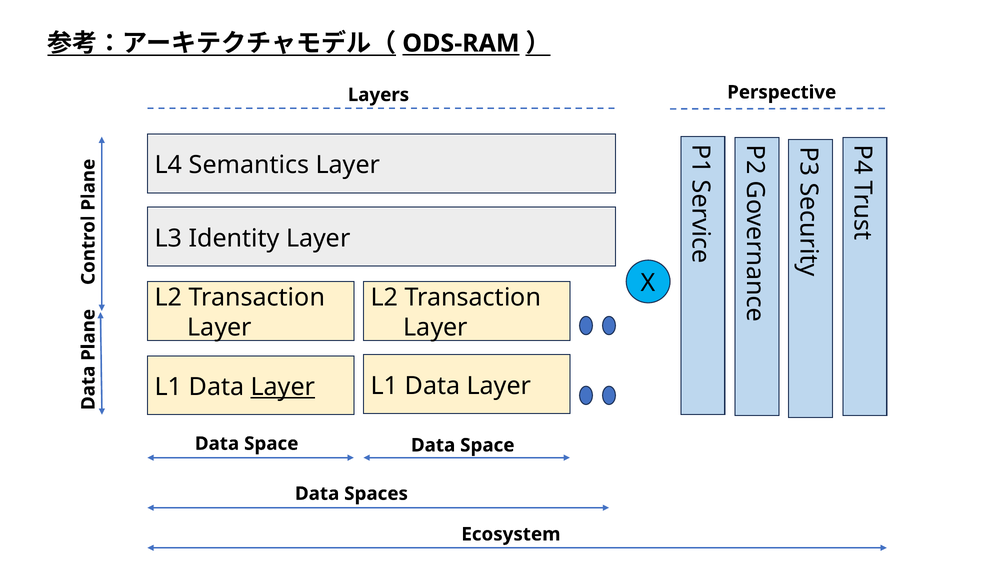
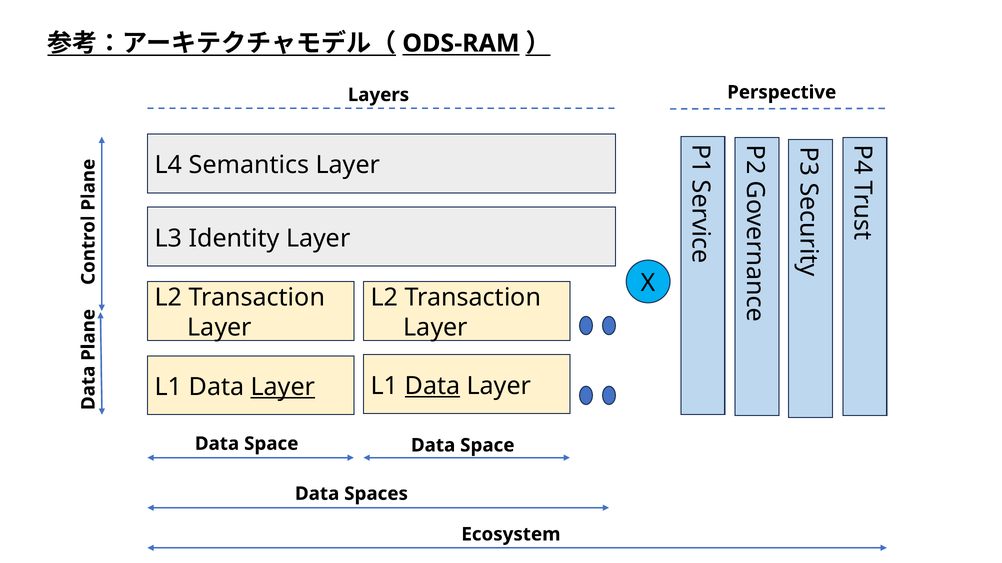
Data underline: none -> present (433, 386)
